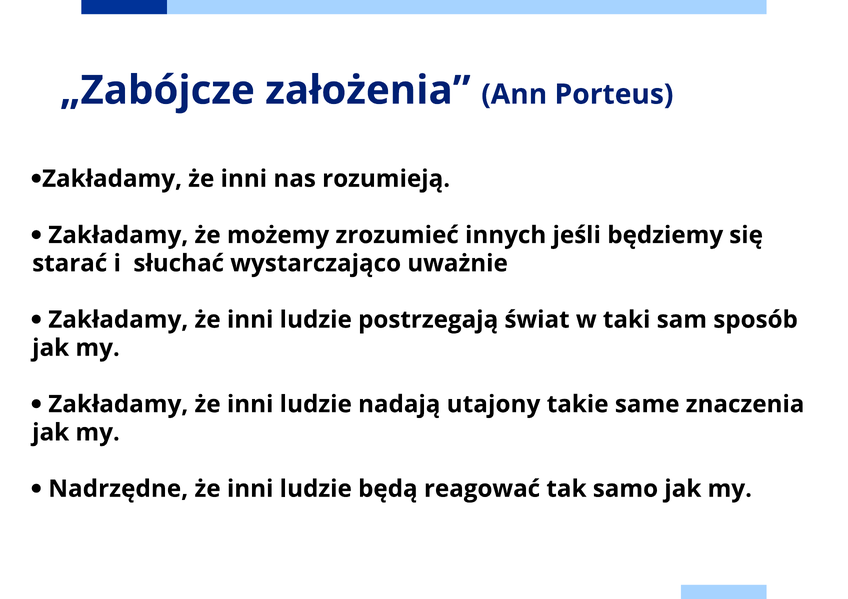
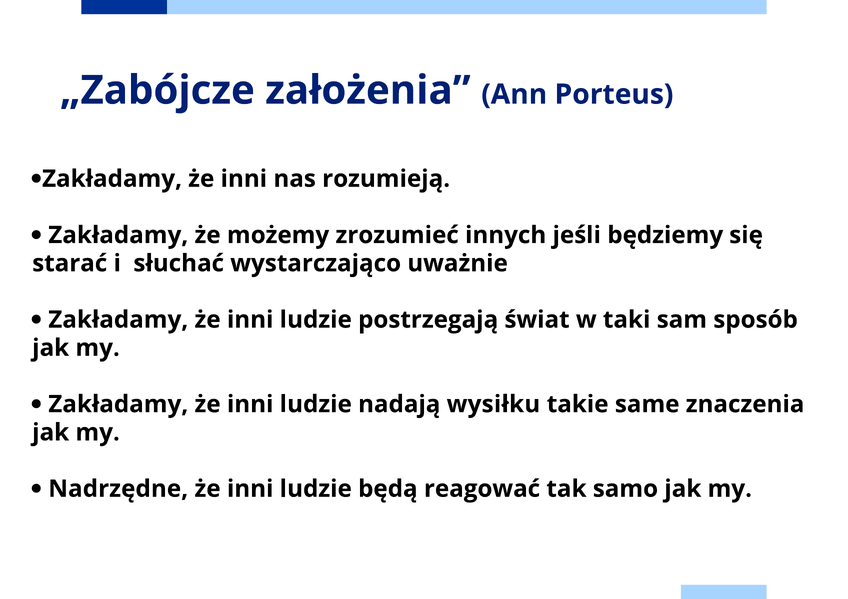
utajony: utajony -> wysiłku (493, 405)
